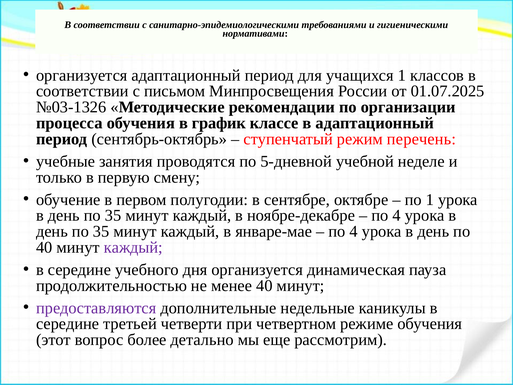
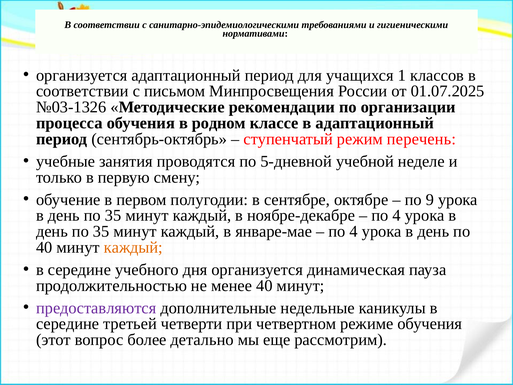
график: график -> родном (219, 123)
по 1: 1 -> 9 (430, 199)
каждый colour: purple -> orange (133, 247)
